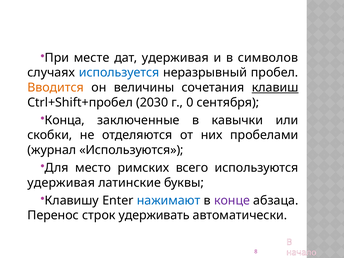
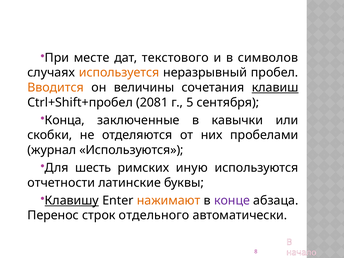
дат удерживая: удерживая -> текстового (175, 58)
используется colour: blue -> orange (119, 73)
2030: 2030 -> 2081 (152, 102)
0: 0 -> 5 (190, 102)
место: место -> шесть (93, 168)
всего: всего -> иную (192, 168)
удерживая: удерживая -> отчетности (61, 183)
Клавишу underline: none -> present (72, 200)
нажимают colour: blue -> orange (169, 200)
удерживать: удерживать -> отдельного (154, 215)
